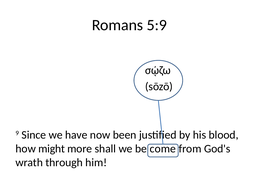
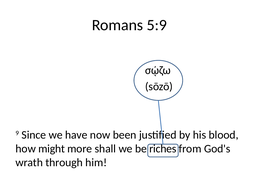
come: come -> riches (163, 149)
